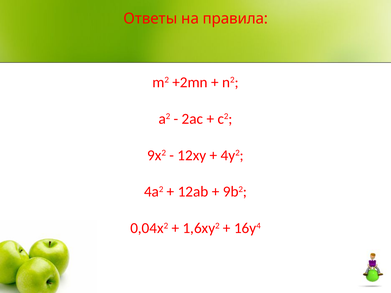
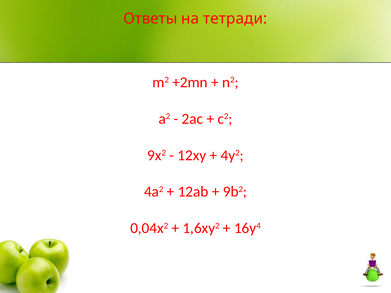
правила: правила -> тетради (235, 19)
